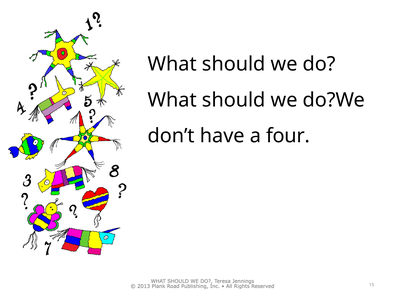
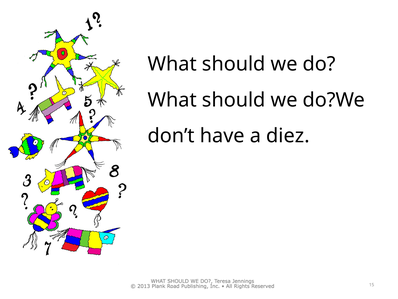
four: four -> diez (288, 136)
